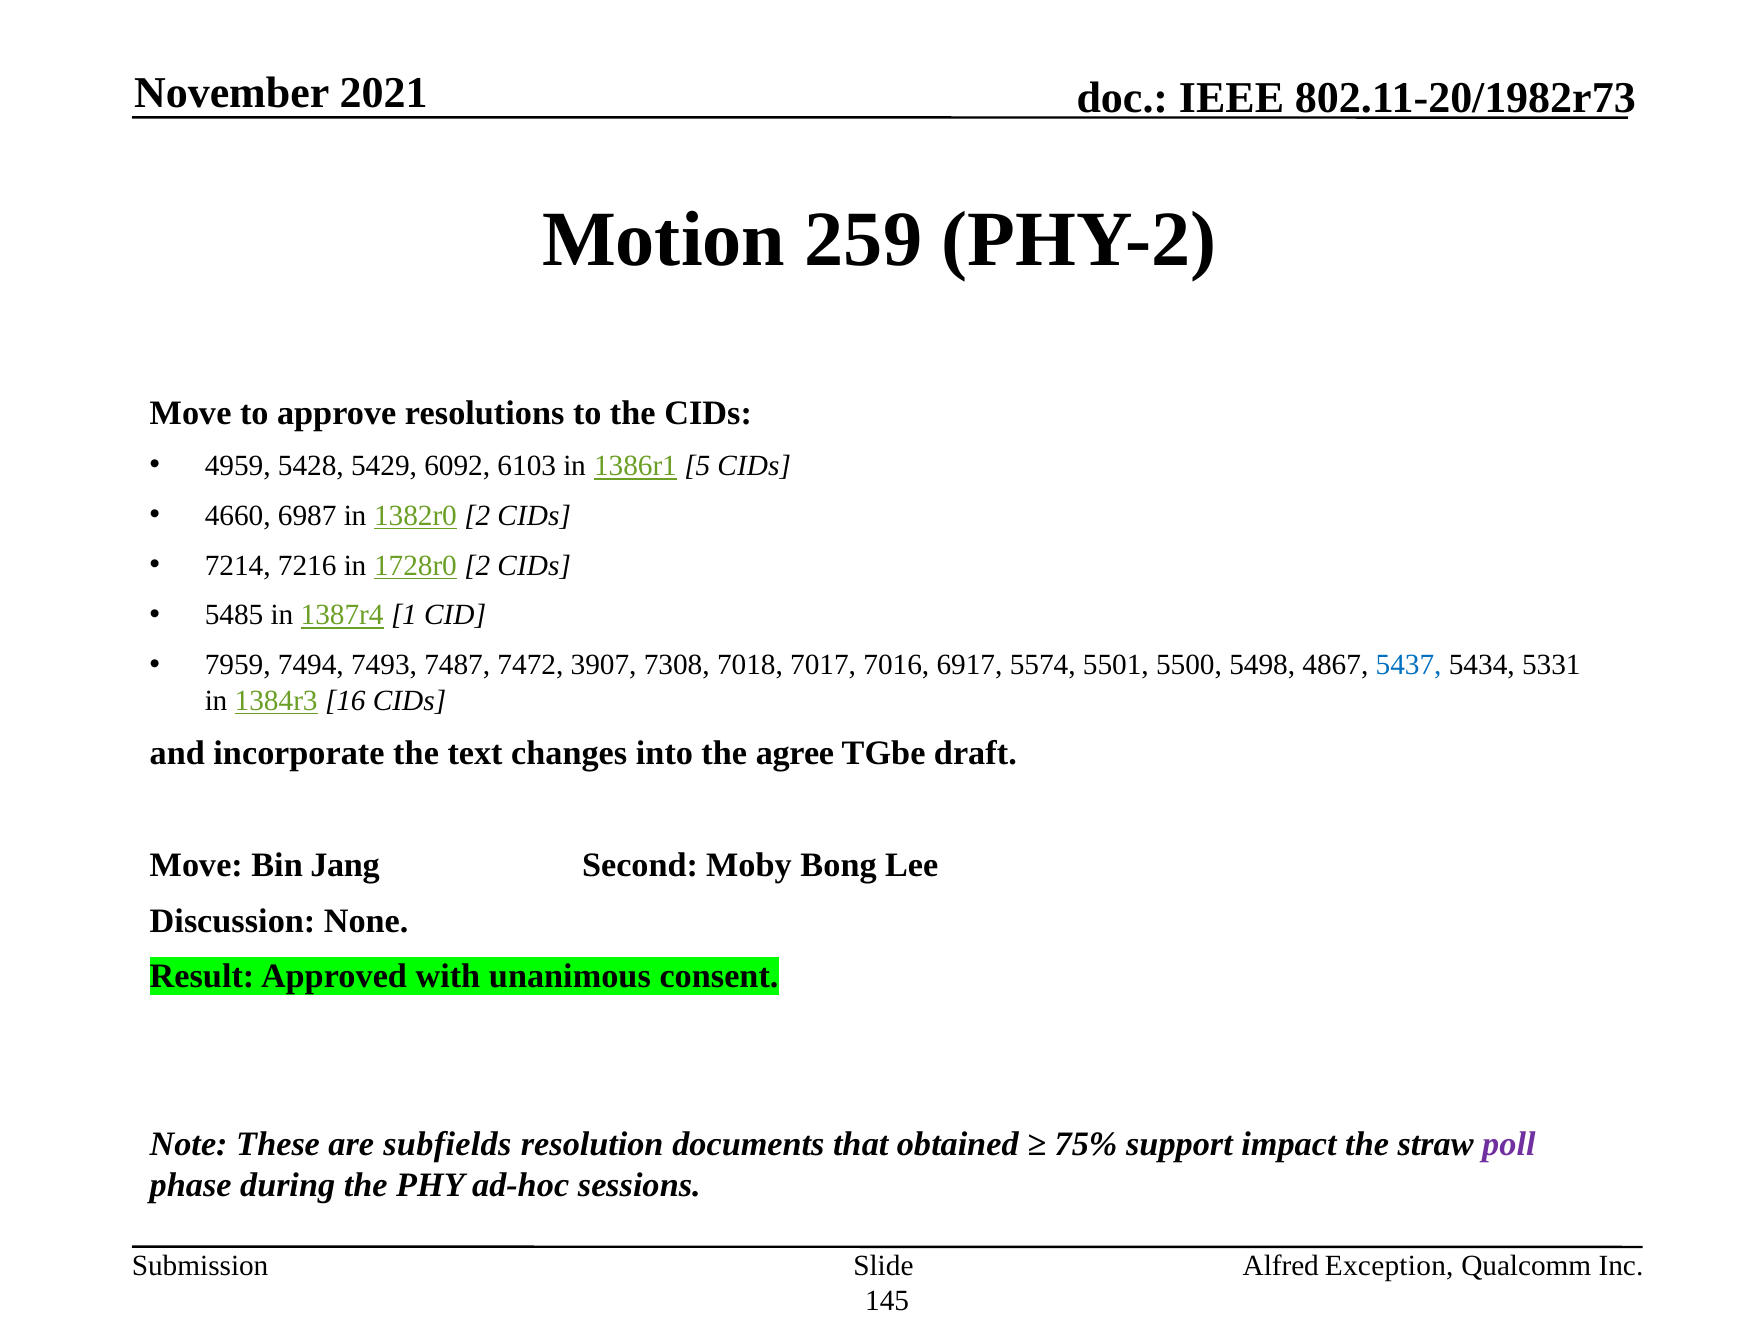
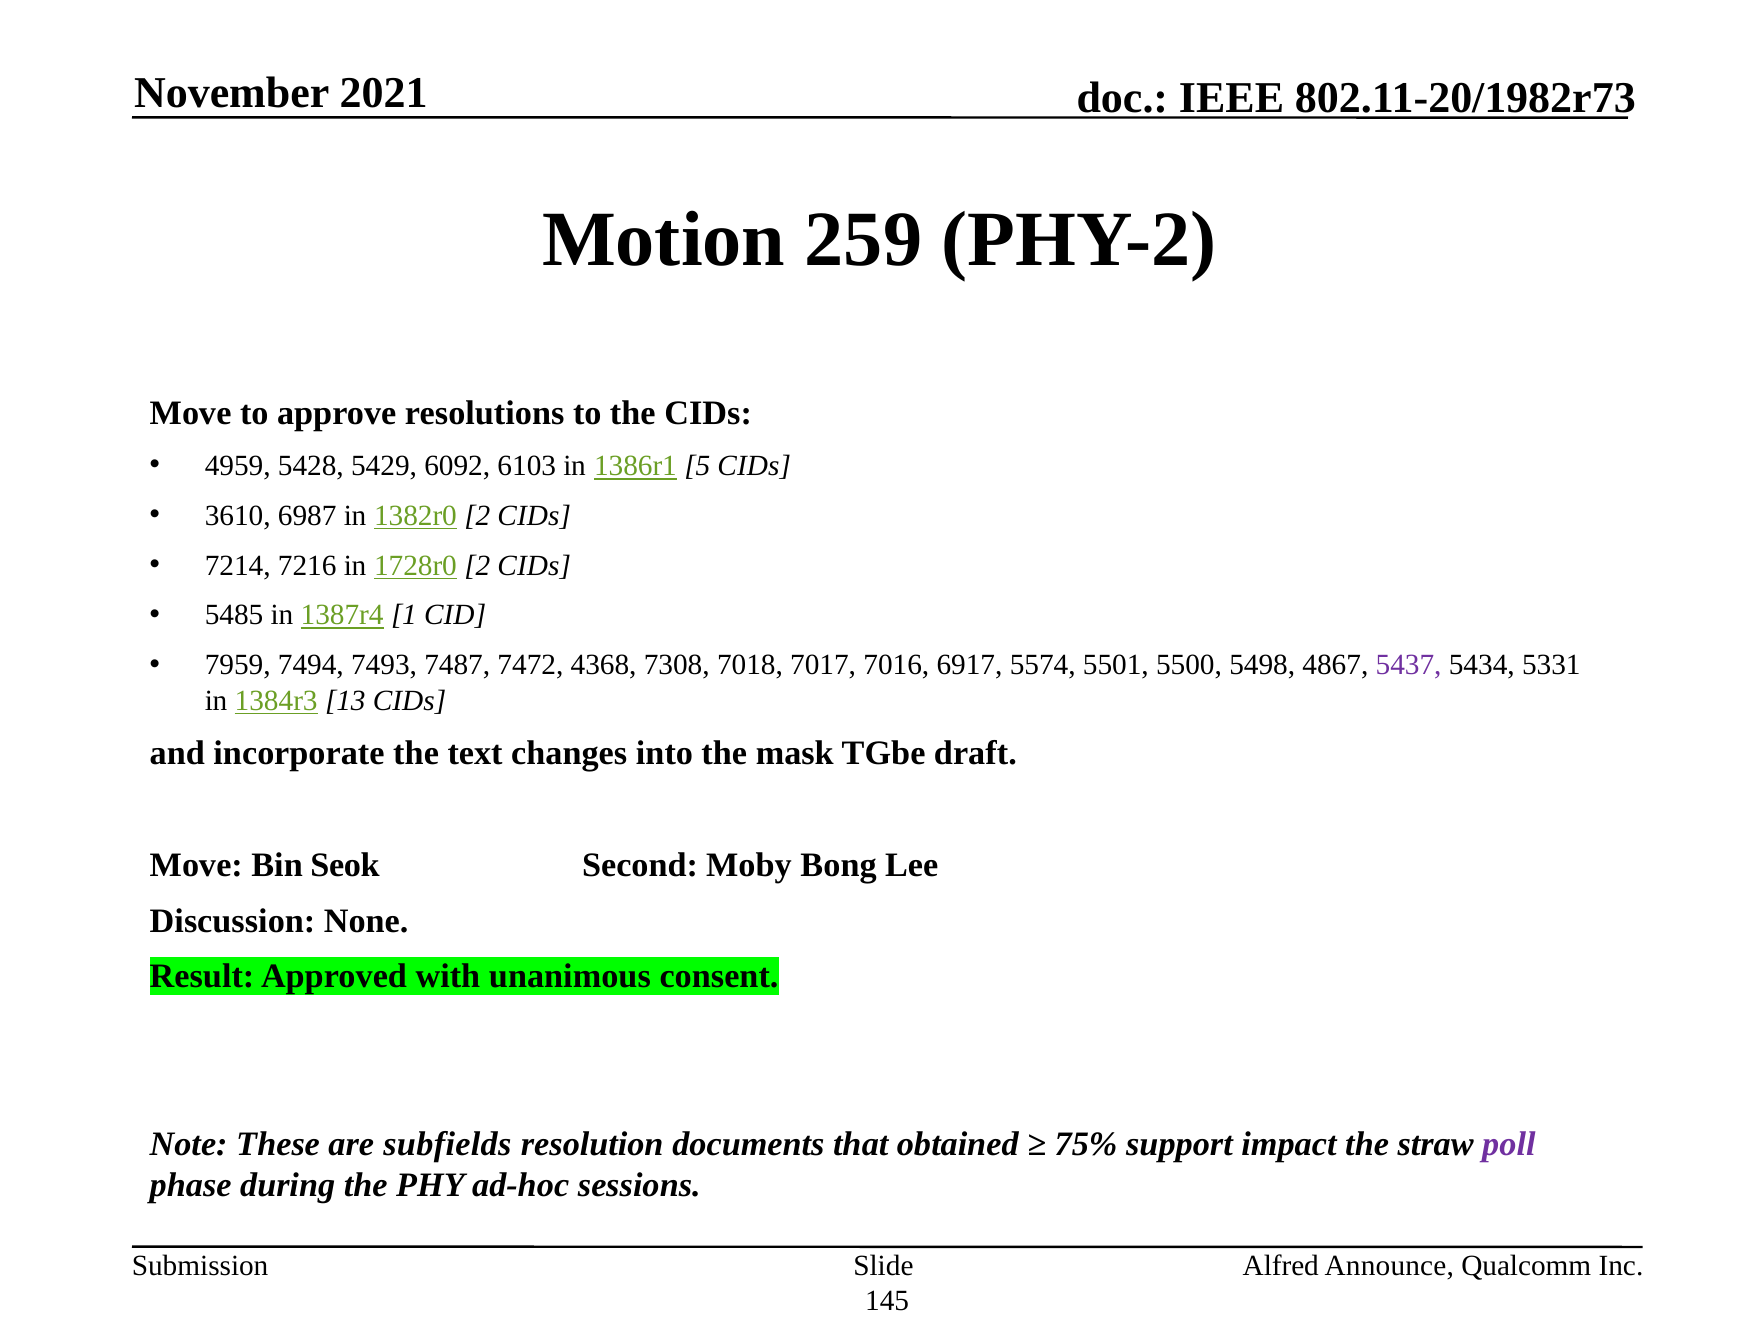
4660: 4660 -> 3610 (238, 515)
3907: 3907 -> 4368 (604, 665)
5437 colour: blue -> purple (1409, 665)
16: 16 -> 13 (345, 700)
agree: agree -> mask (795, 754)
Jang: Jang -> Seok (345, 865)
Exception: Exception -> Announce (1389, 1266)
